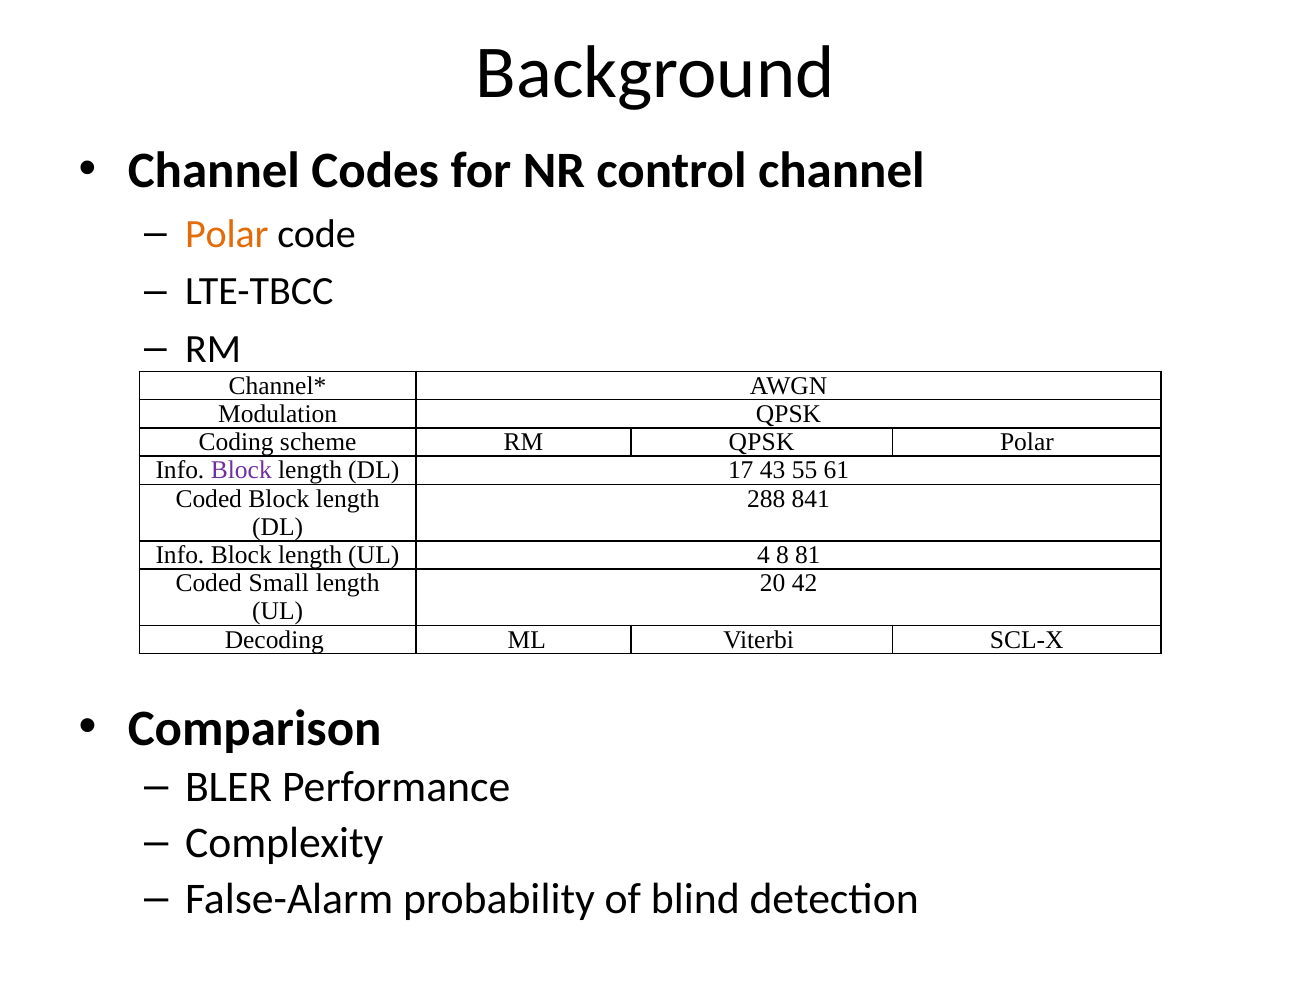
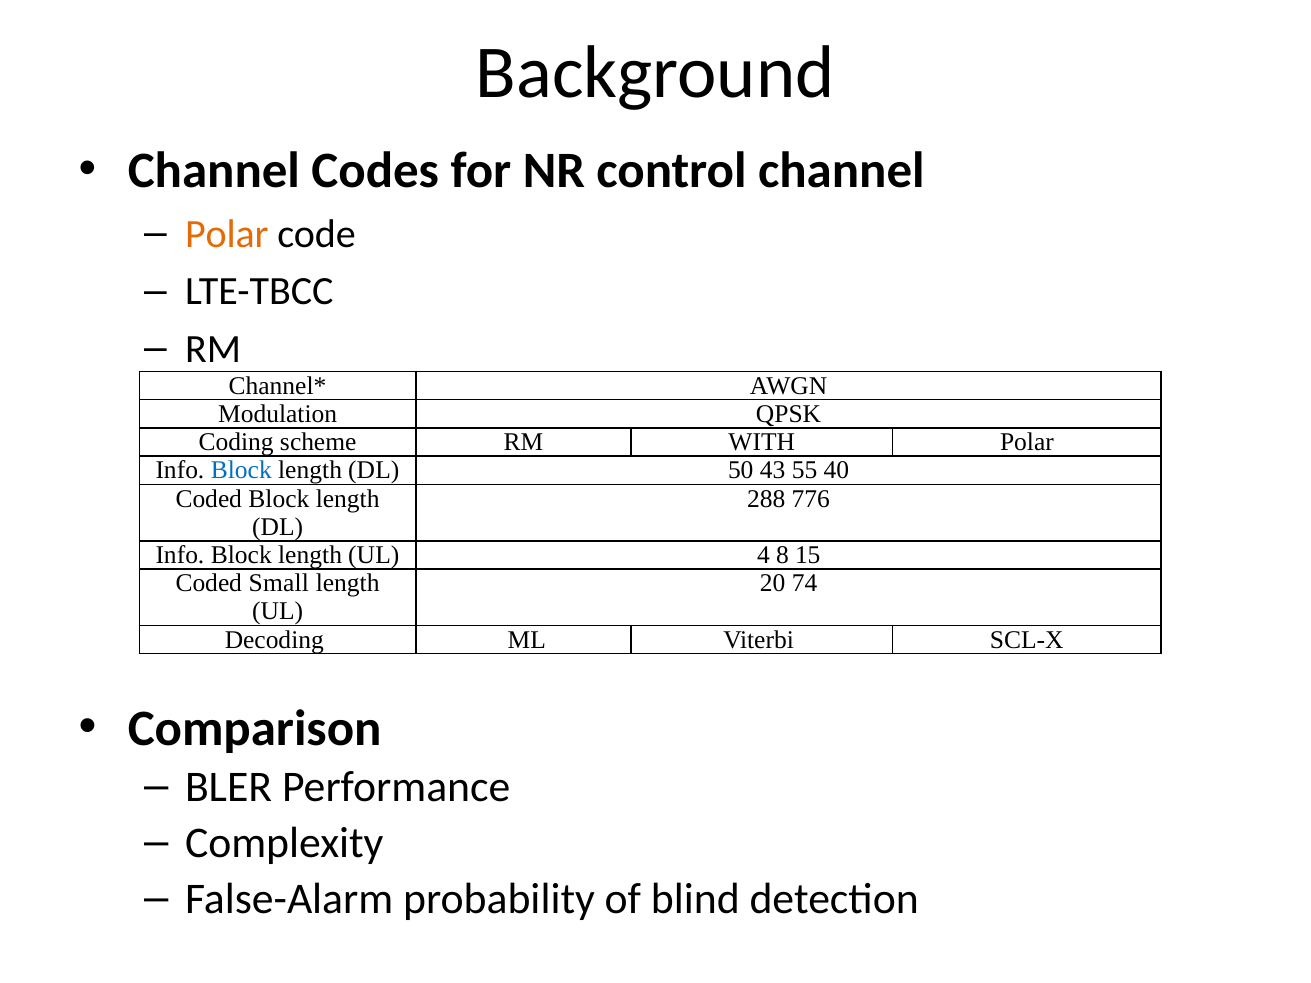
RM QPSK: QPSK -> WITH (762, 442)
Block colour: purple -> blue (241, 471)
17: 17 -> 50 (741, 471)
61: 61 -> 40 (836, 471)
841: 841 -> 776 (811, 499)
81: 81 -> 15 (808, 555)
42: 42 -> 74 (805, 583)
